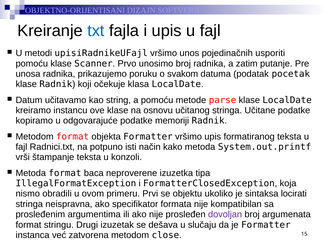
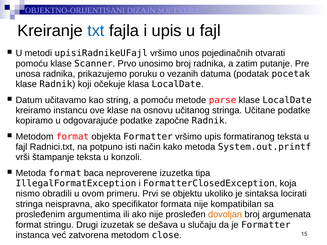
usporiti: usporiti -> otvarati (270, 53)
svakom: svakom -> vezanih (183, 74)
memoriji: memoriji -> započne (172, 121)
dovoljan colour: purple -> orange (225, 215)
